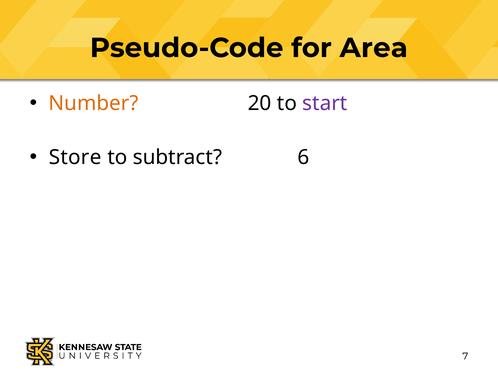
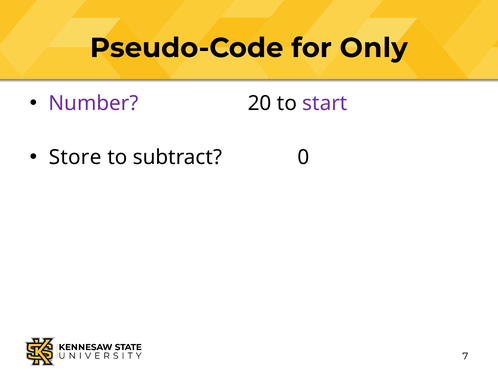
Area: Area -> Only (374, 48)
Number colour: orange -> purple (94, 104)
6: 6 -> 0 (303, 157)
